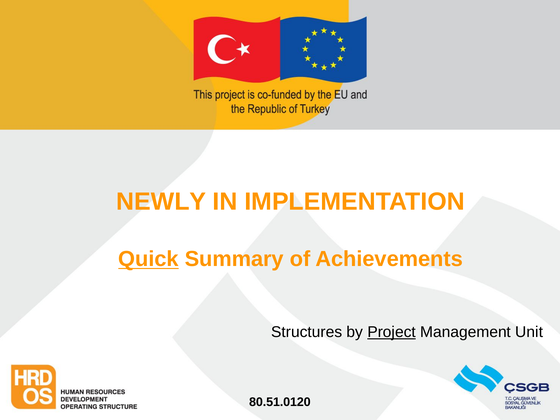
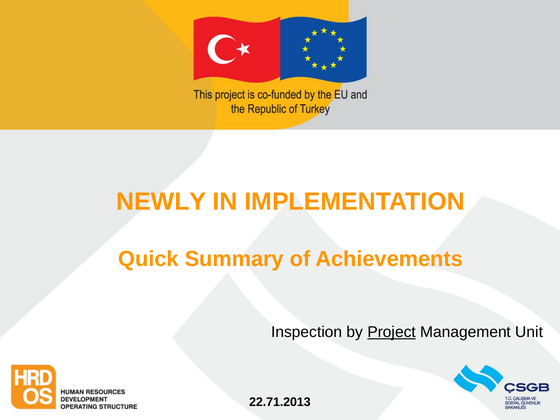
Quick underline: present -> none (148, 259)
Structures: Structures -> Inspection (307, 332)
80.51.0120: 80.51.0120 -> 22.71.2013 (280, 402)
